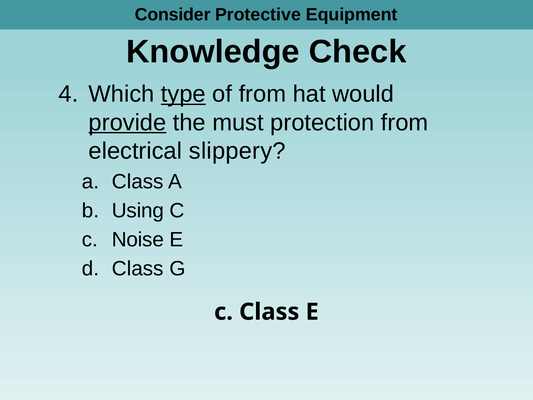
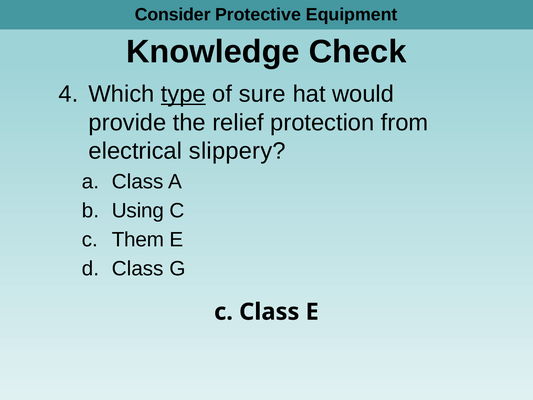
of from: from -> sure (262, 94)
provide underline: present -> none (127, 123)
must: must -> relief (238, 123)
Noise: Noise -> Them (138, 239)
